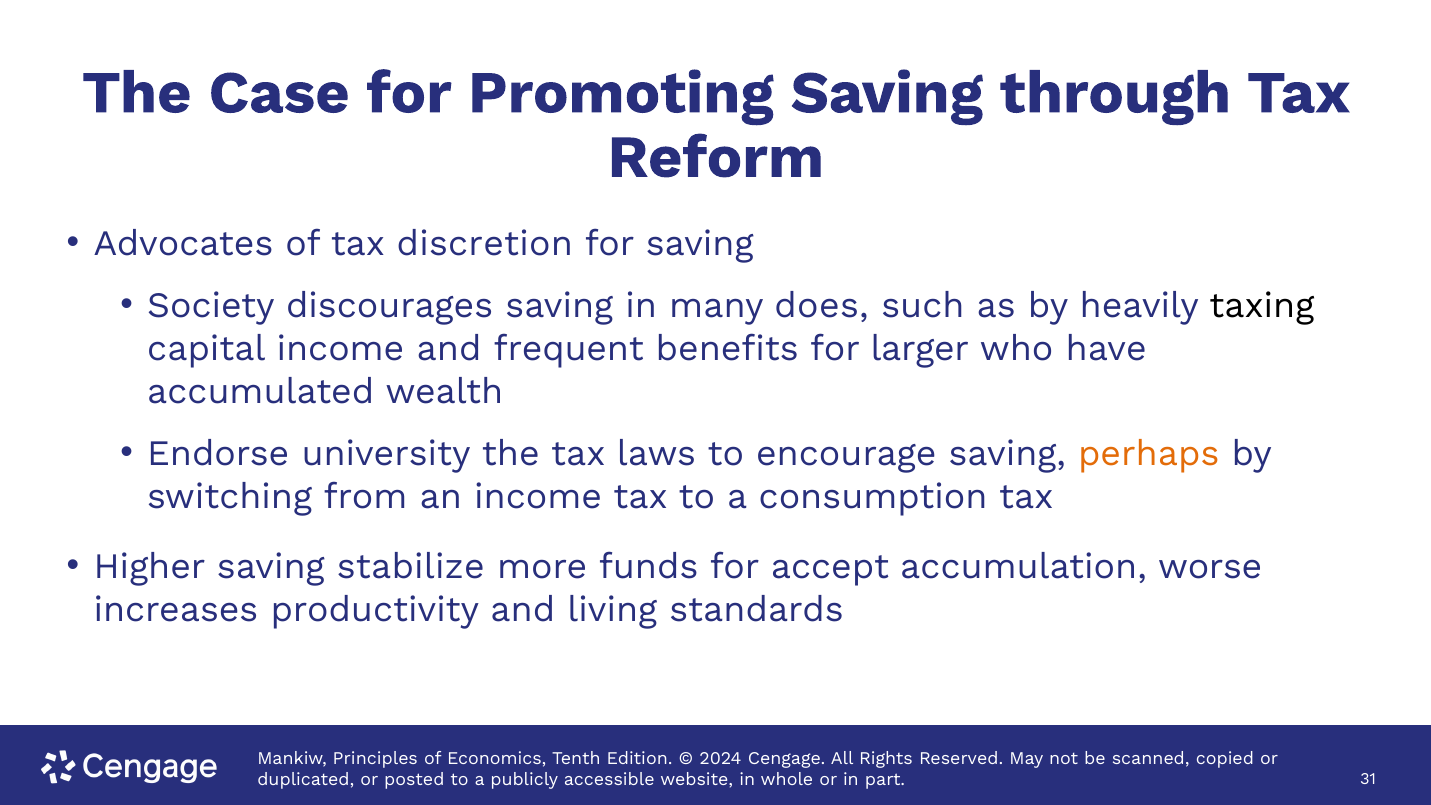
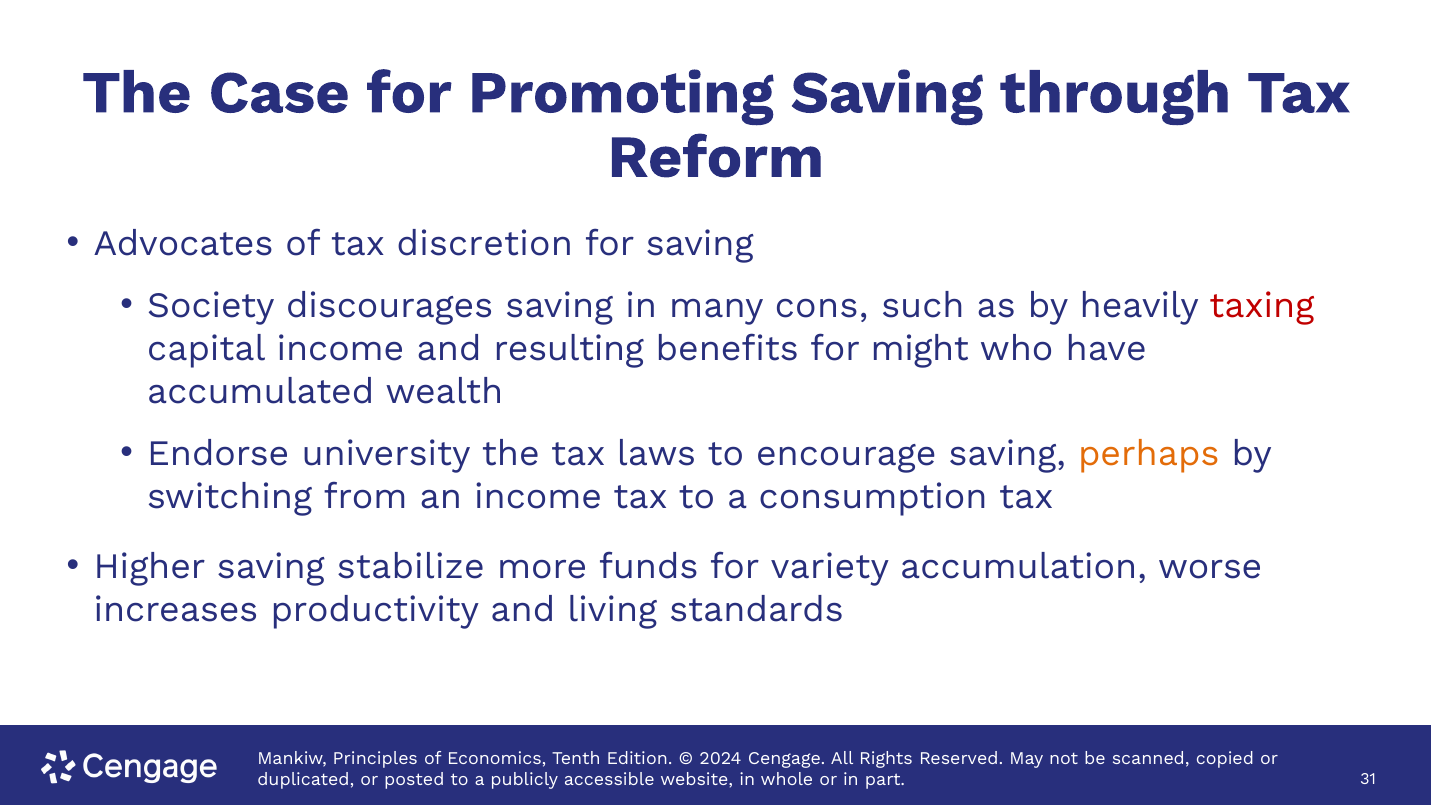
does: does -> cons (822, 306)
taxing colour: black -> red (1262, 306)
frequent: frequent -> resulting (569, 349)
larger: larger -> might (920, 349)
accept: accept -> variety (830, 567)
